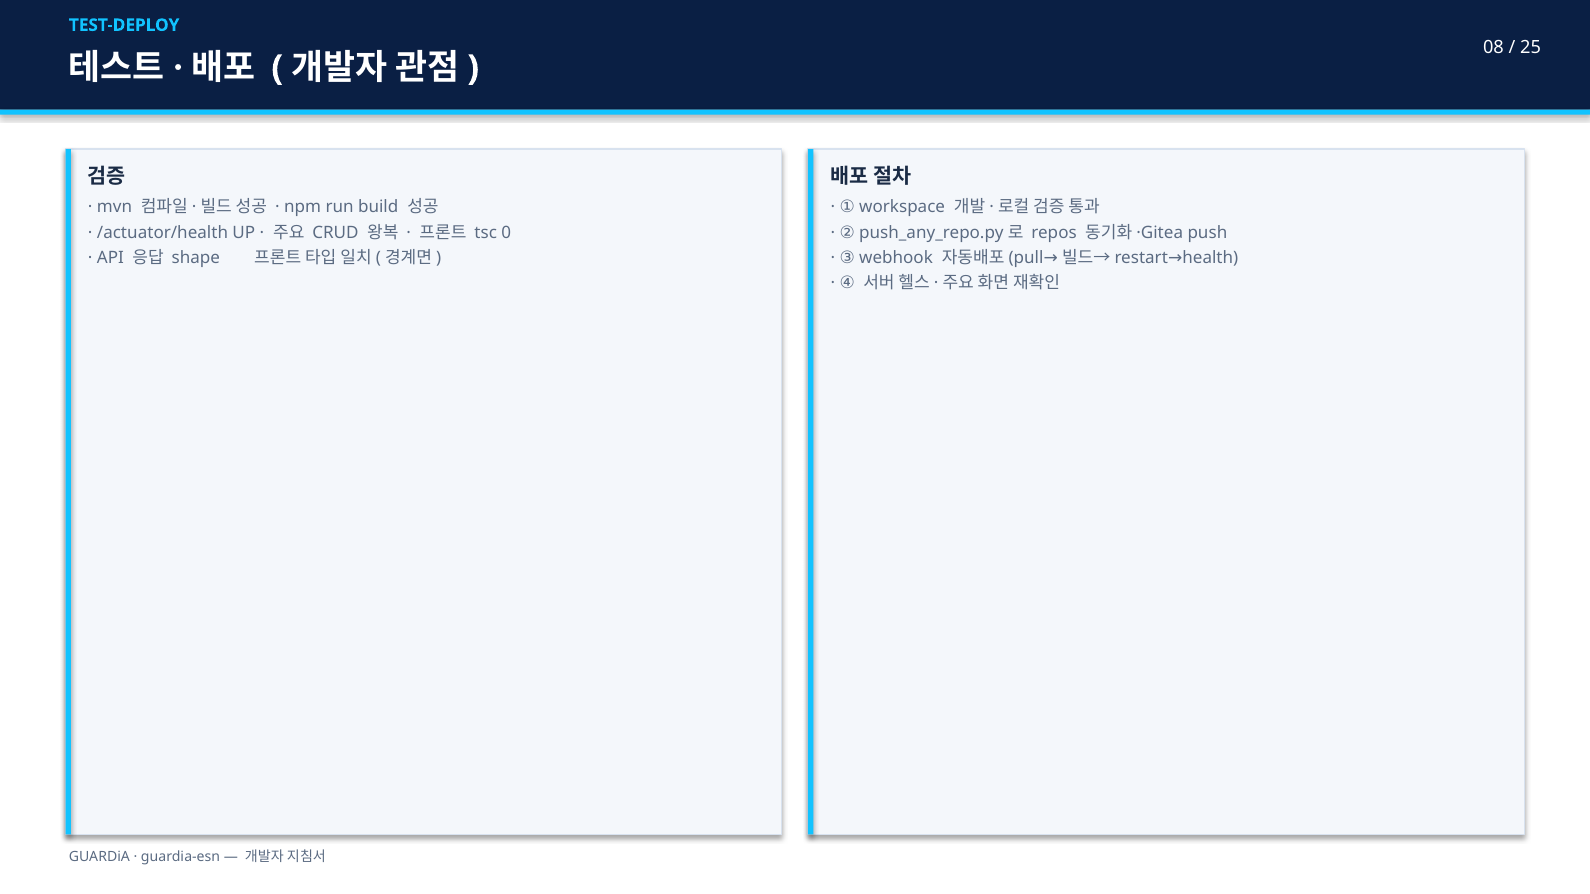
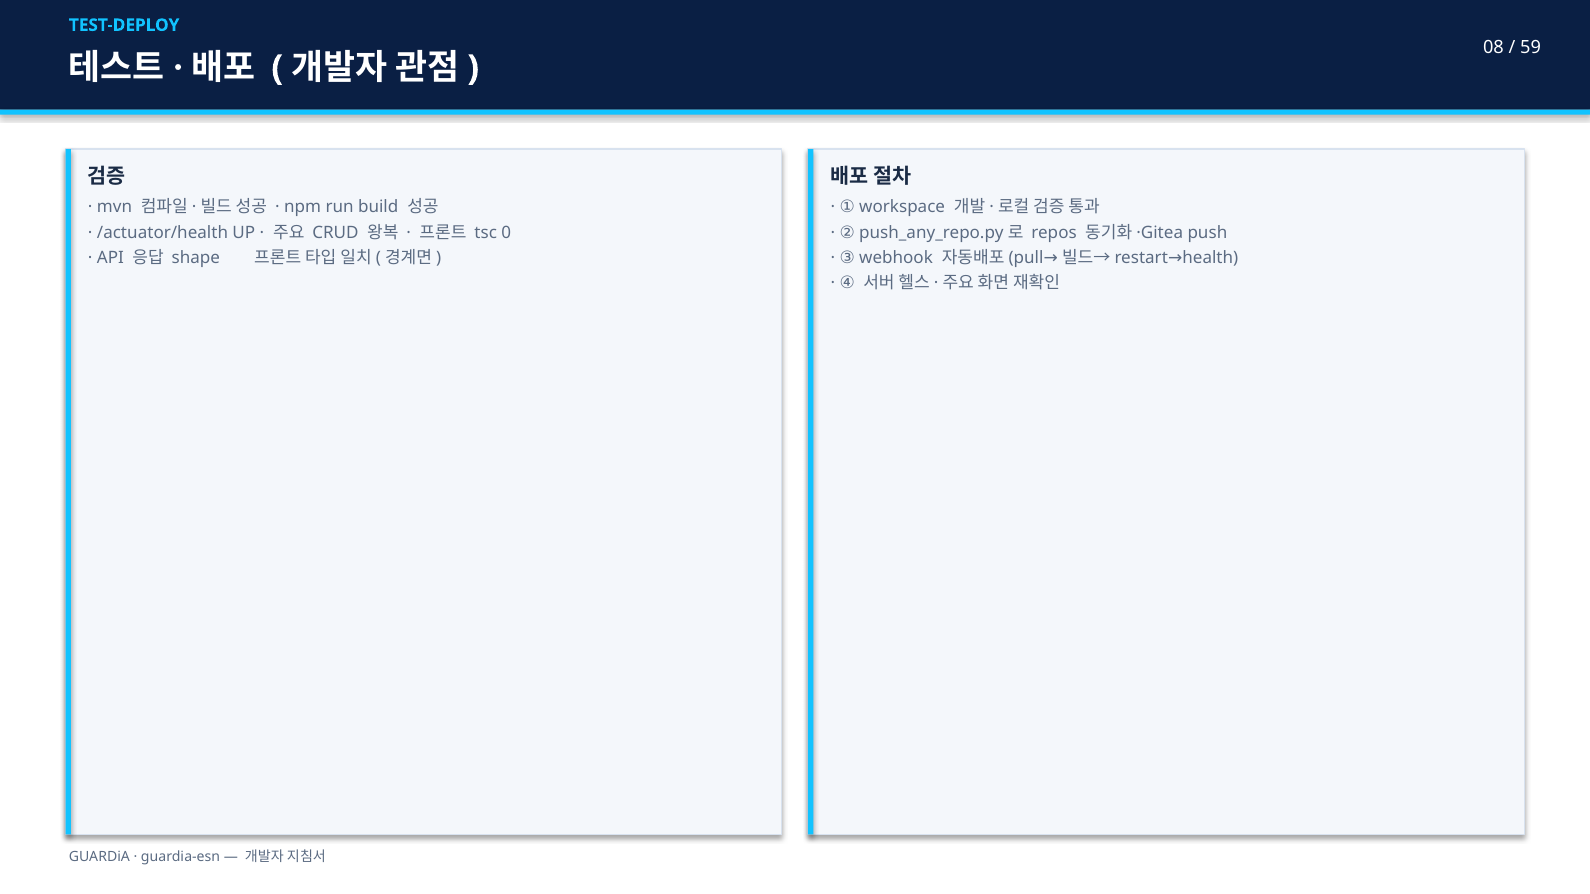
25: 25 -> 59 (1531, 47)
